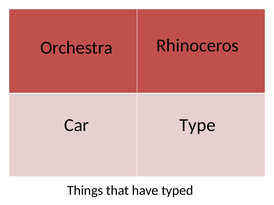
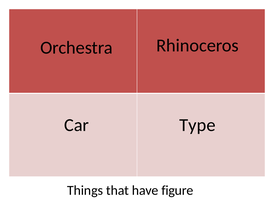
typed: typed -> figure (177, 191)
